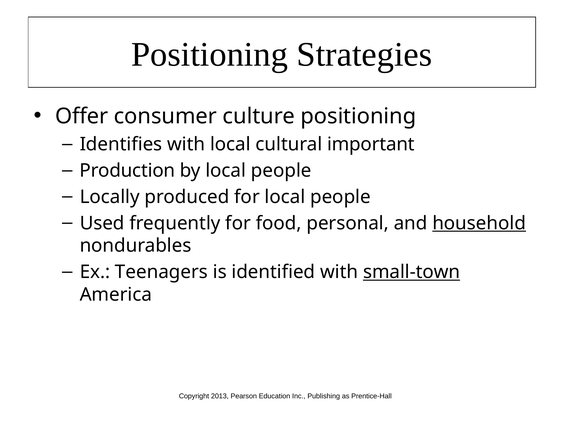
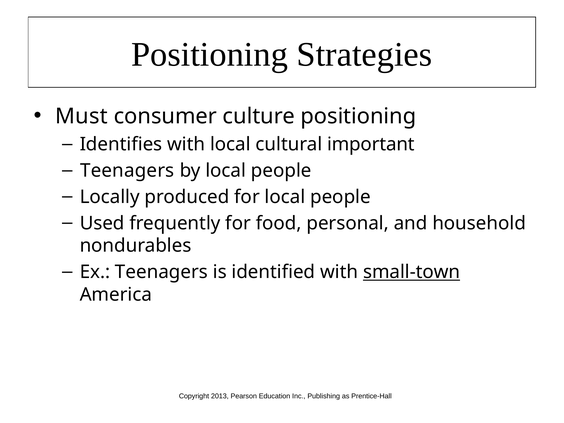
Offer: Offer -> Must (81, 116)
Production: Production -> Teenagers (127, 171)
household underline: present -> none (479, 223)
